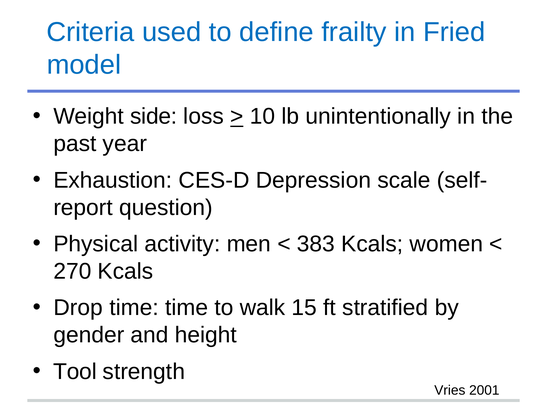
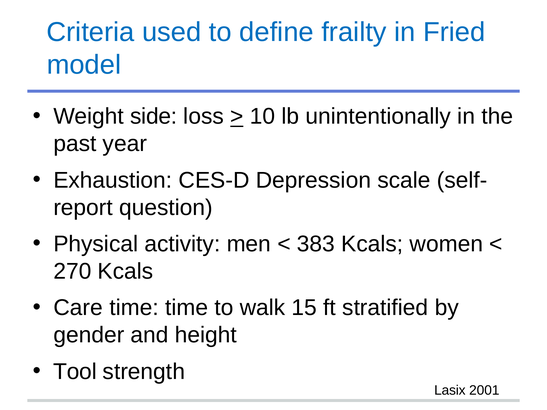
Drop: Drop -> Care (78, 308)
Vries: Vries -> Lasix (450, 390)
